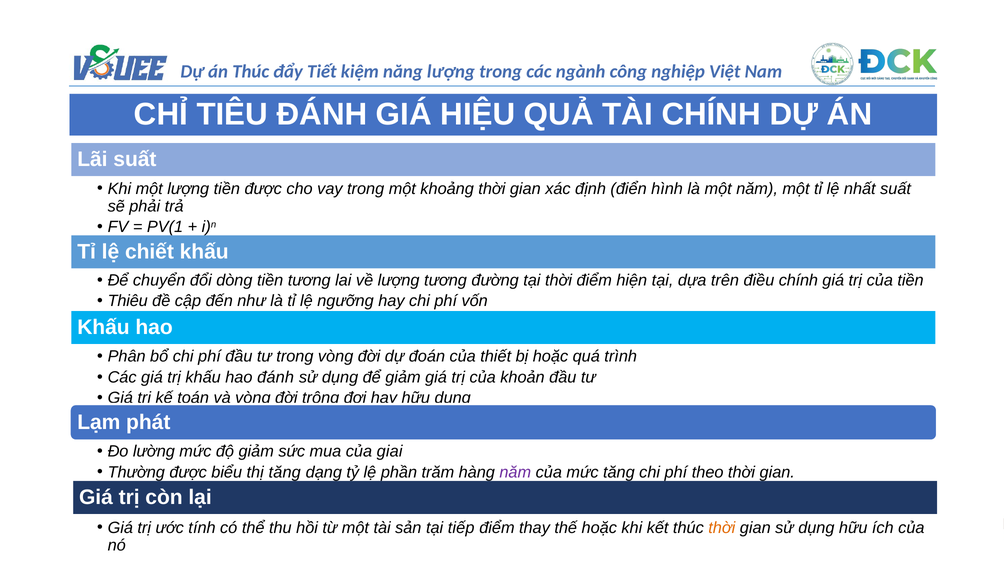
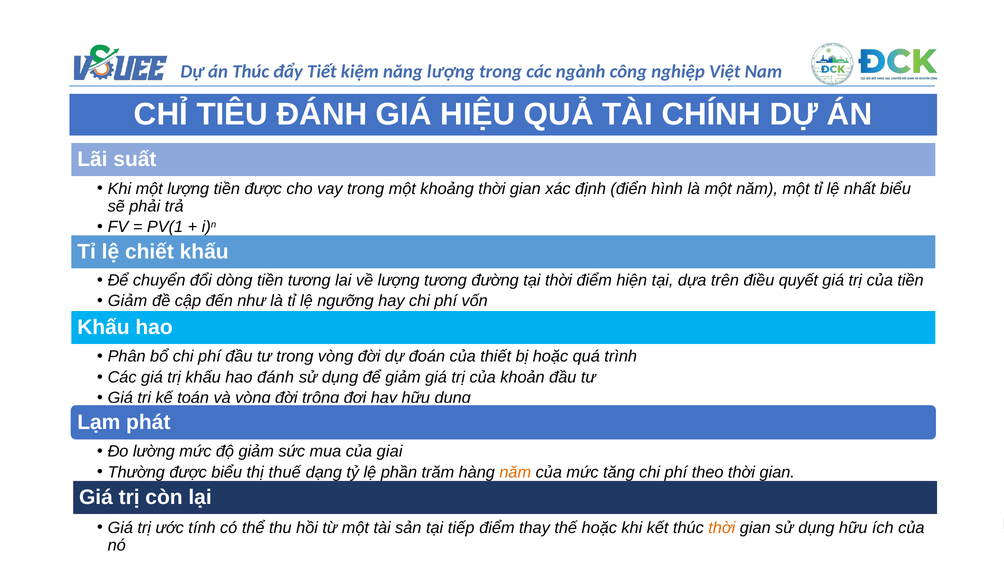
nhất suất: suất -> biểu (896, 189)
điều chính: chính -> quyết (798, 280)
Thiêu: Thiêu -> Giảm (128, 301)
thị tăng: tăng -> thuế (285, 472)
năm colour: purple -> orange (515, 472)
